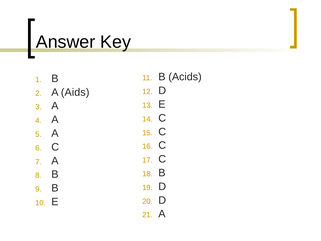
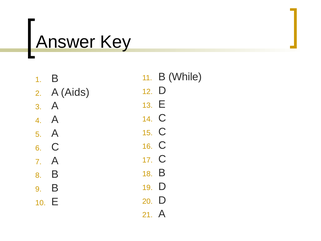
Acids: Acids -> While (185, 77)
